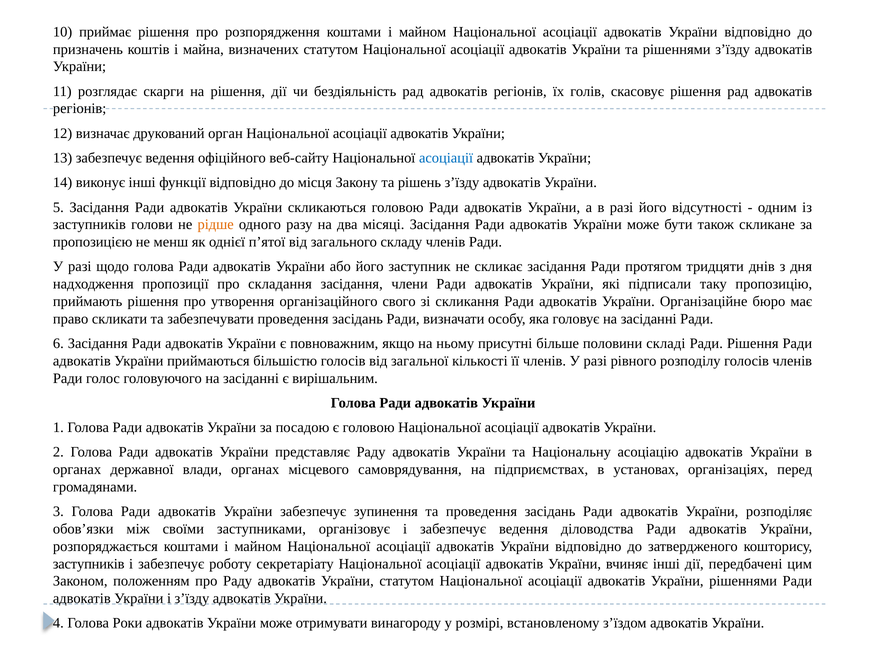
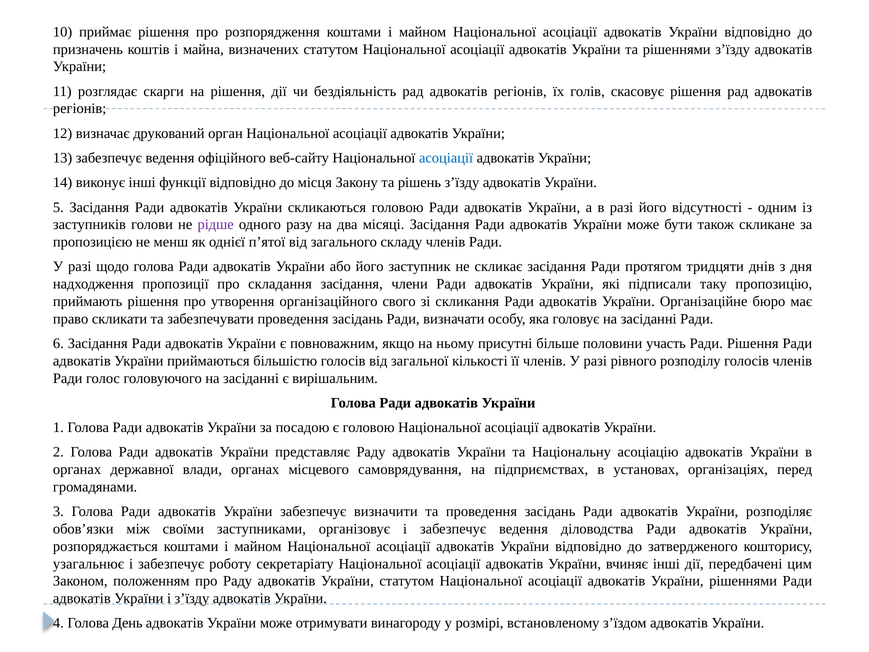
рідше colour: orange -> purple (216, 225)
складі: складі -> участь (666, 343)
зупинення: зупинення -> визначити (386, 511)
заступників: заступників -> узагальнює (89, 564)
Роки: Роки -> День (127, 623)
